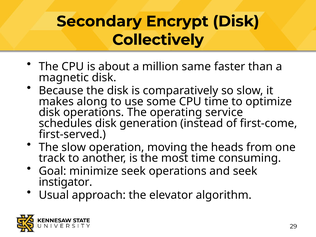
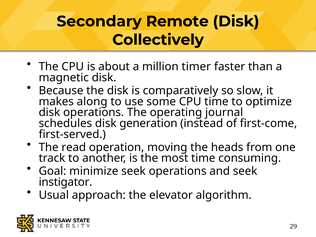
Encrypt: Encrypt -> Remote (177, 21)
same: same -> timer (196, 67)
service: service -> journal (224, 112)
The slow: slow -> read (74, 147)
